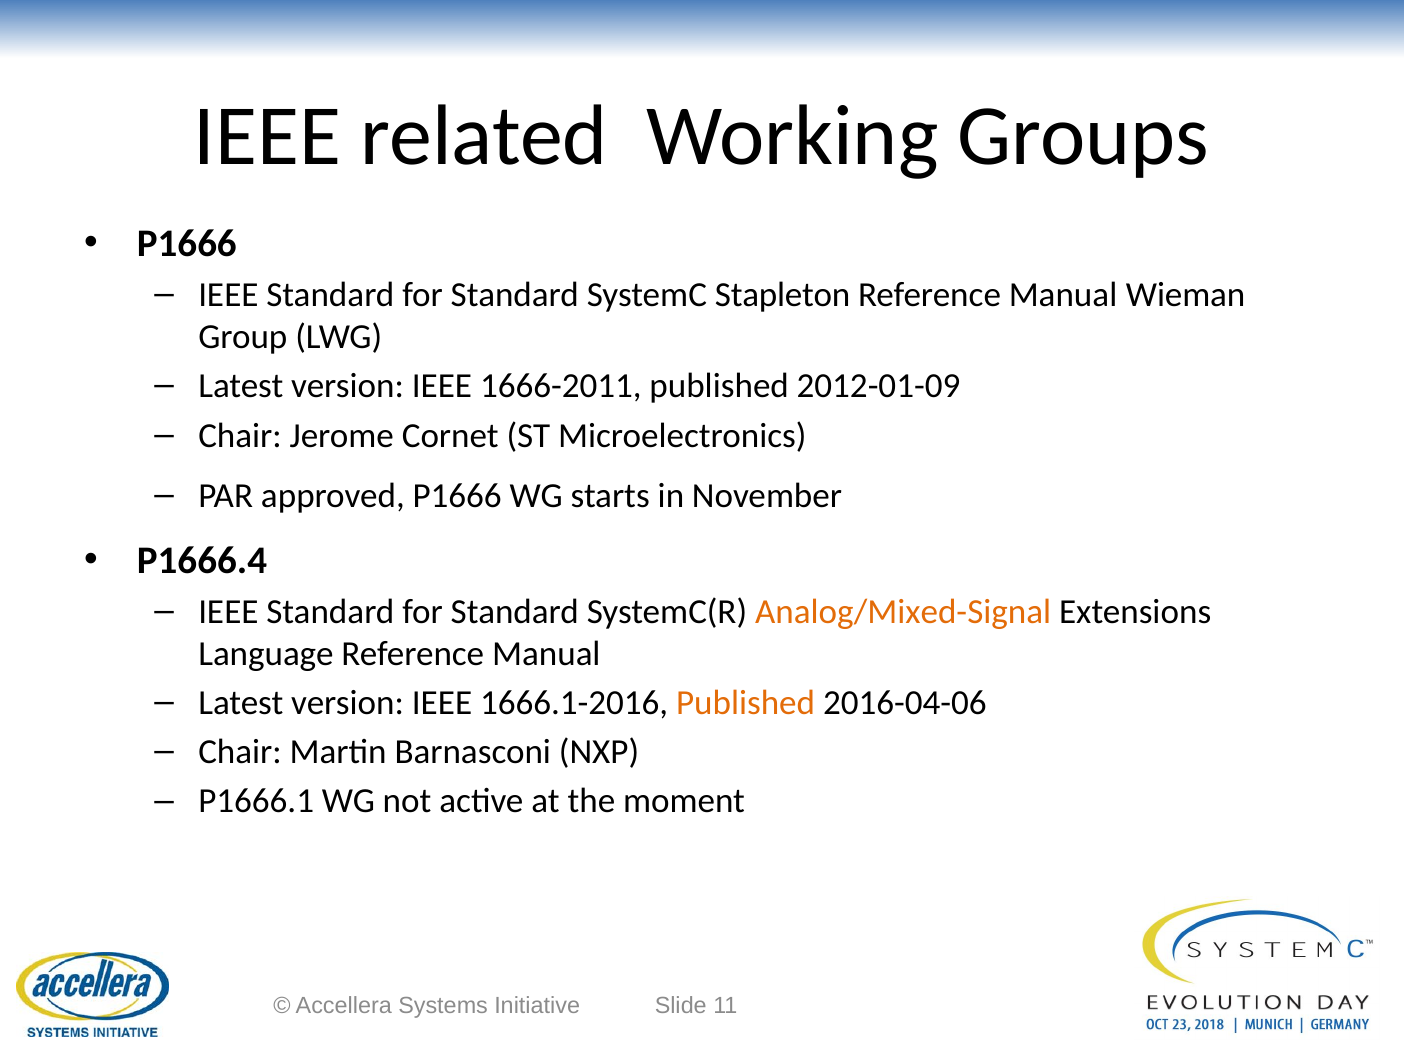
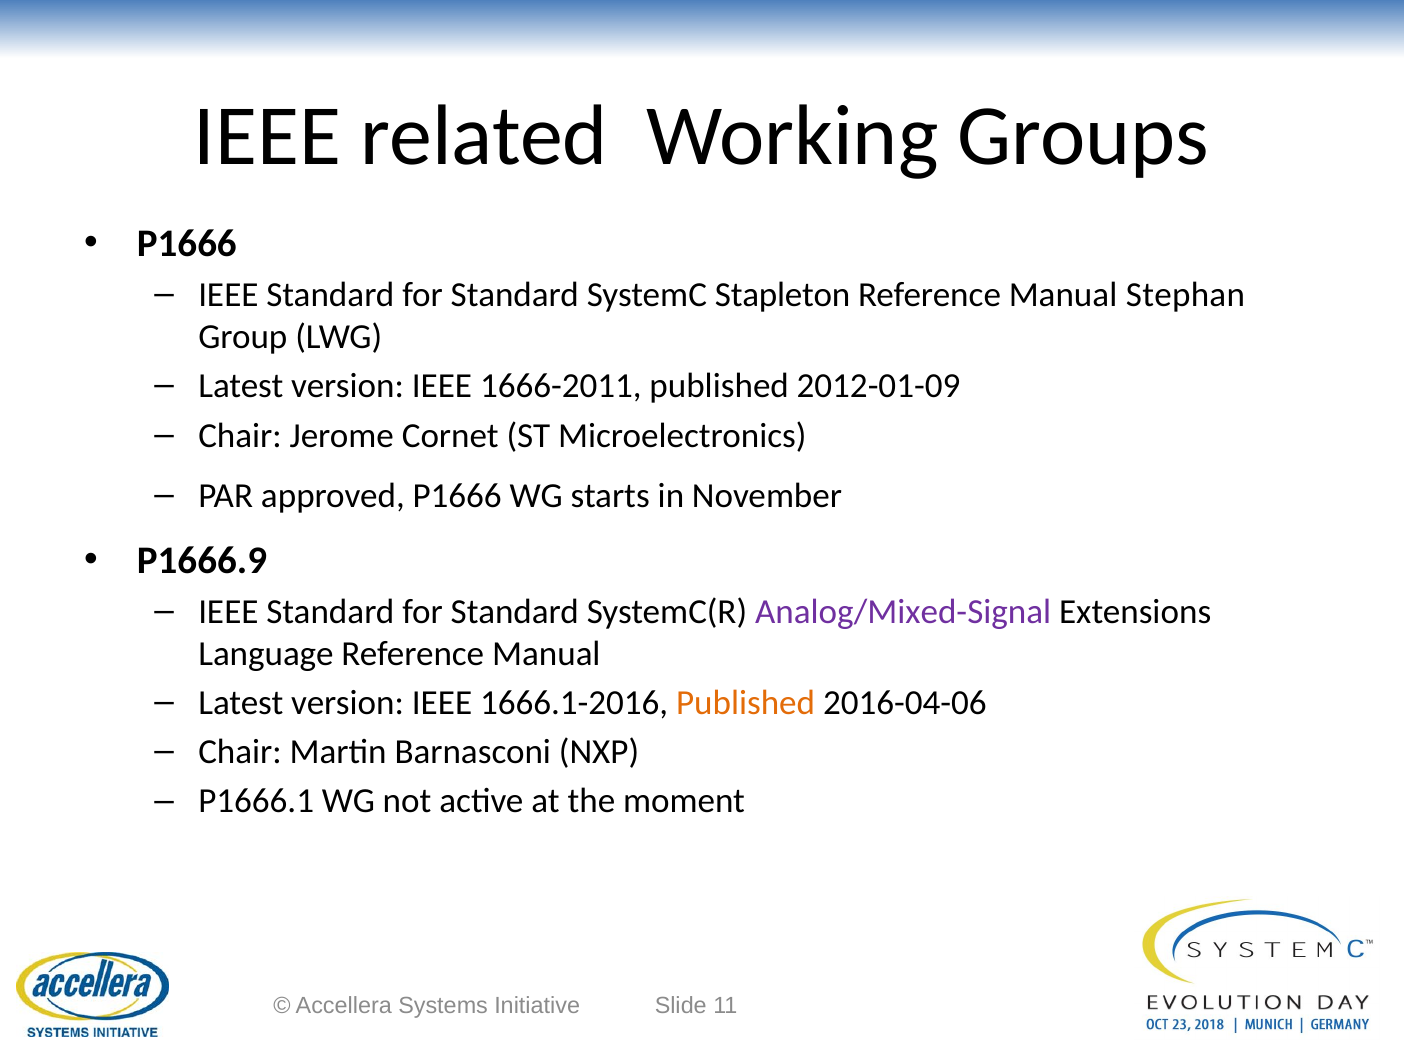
Wieman: Wieman -> Stephan (1185, 295)
P1666.4: P1666.4 -> P1666.9 (202, 561)
Analog/Mixed-Signal colour: orange -> purple (903, 612)
